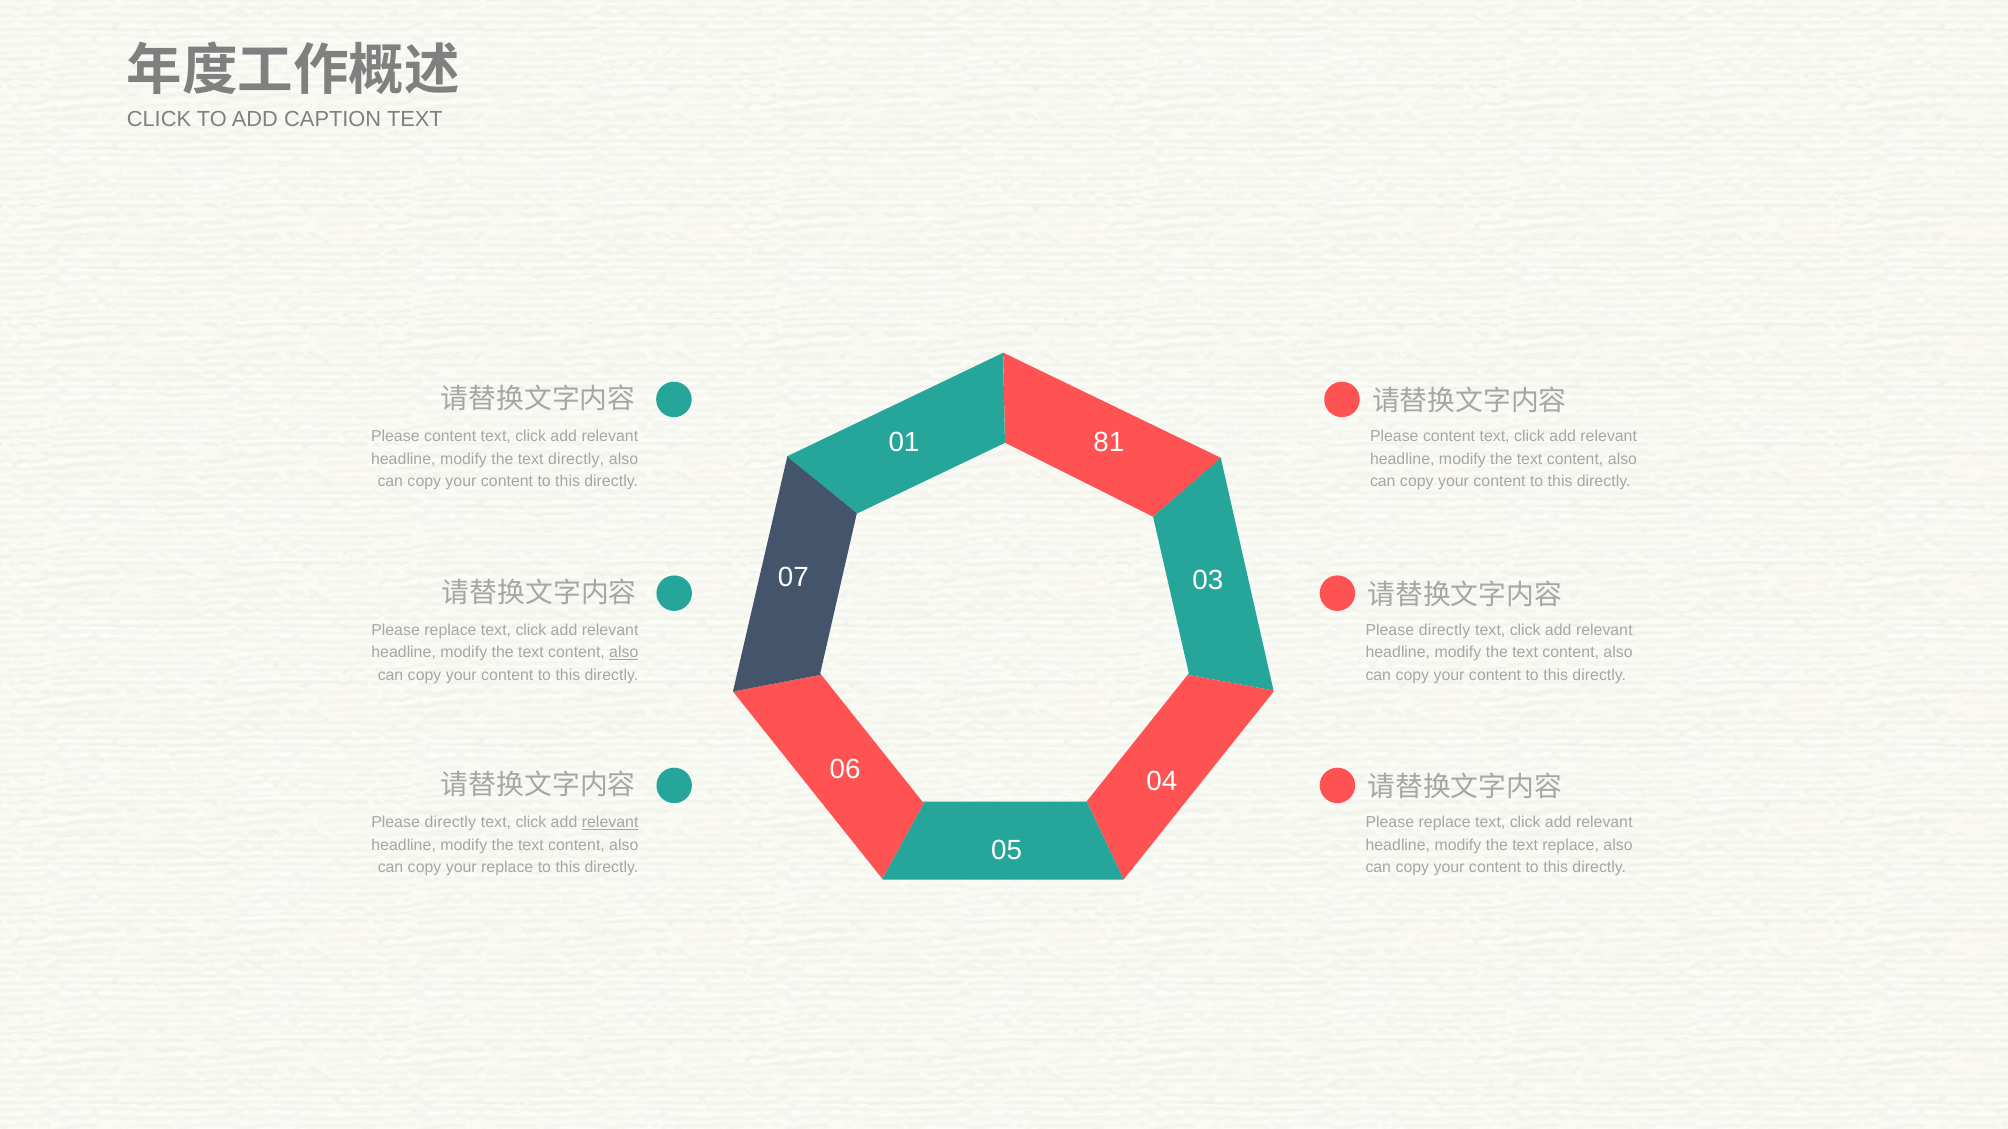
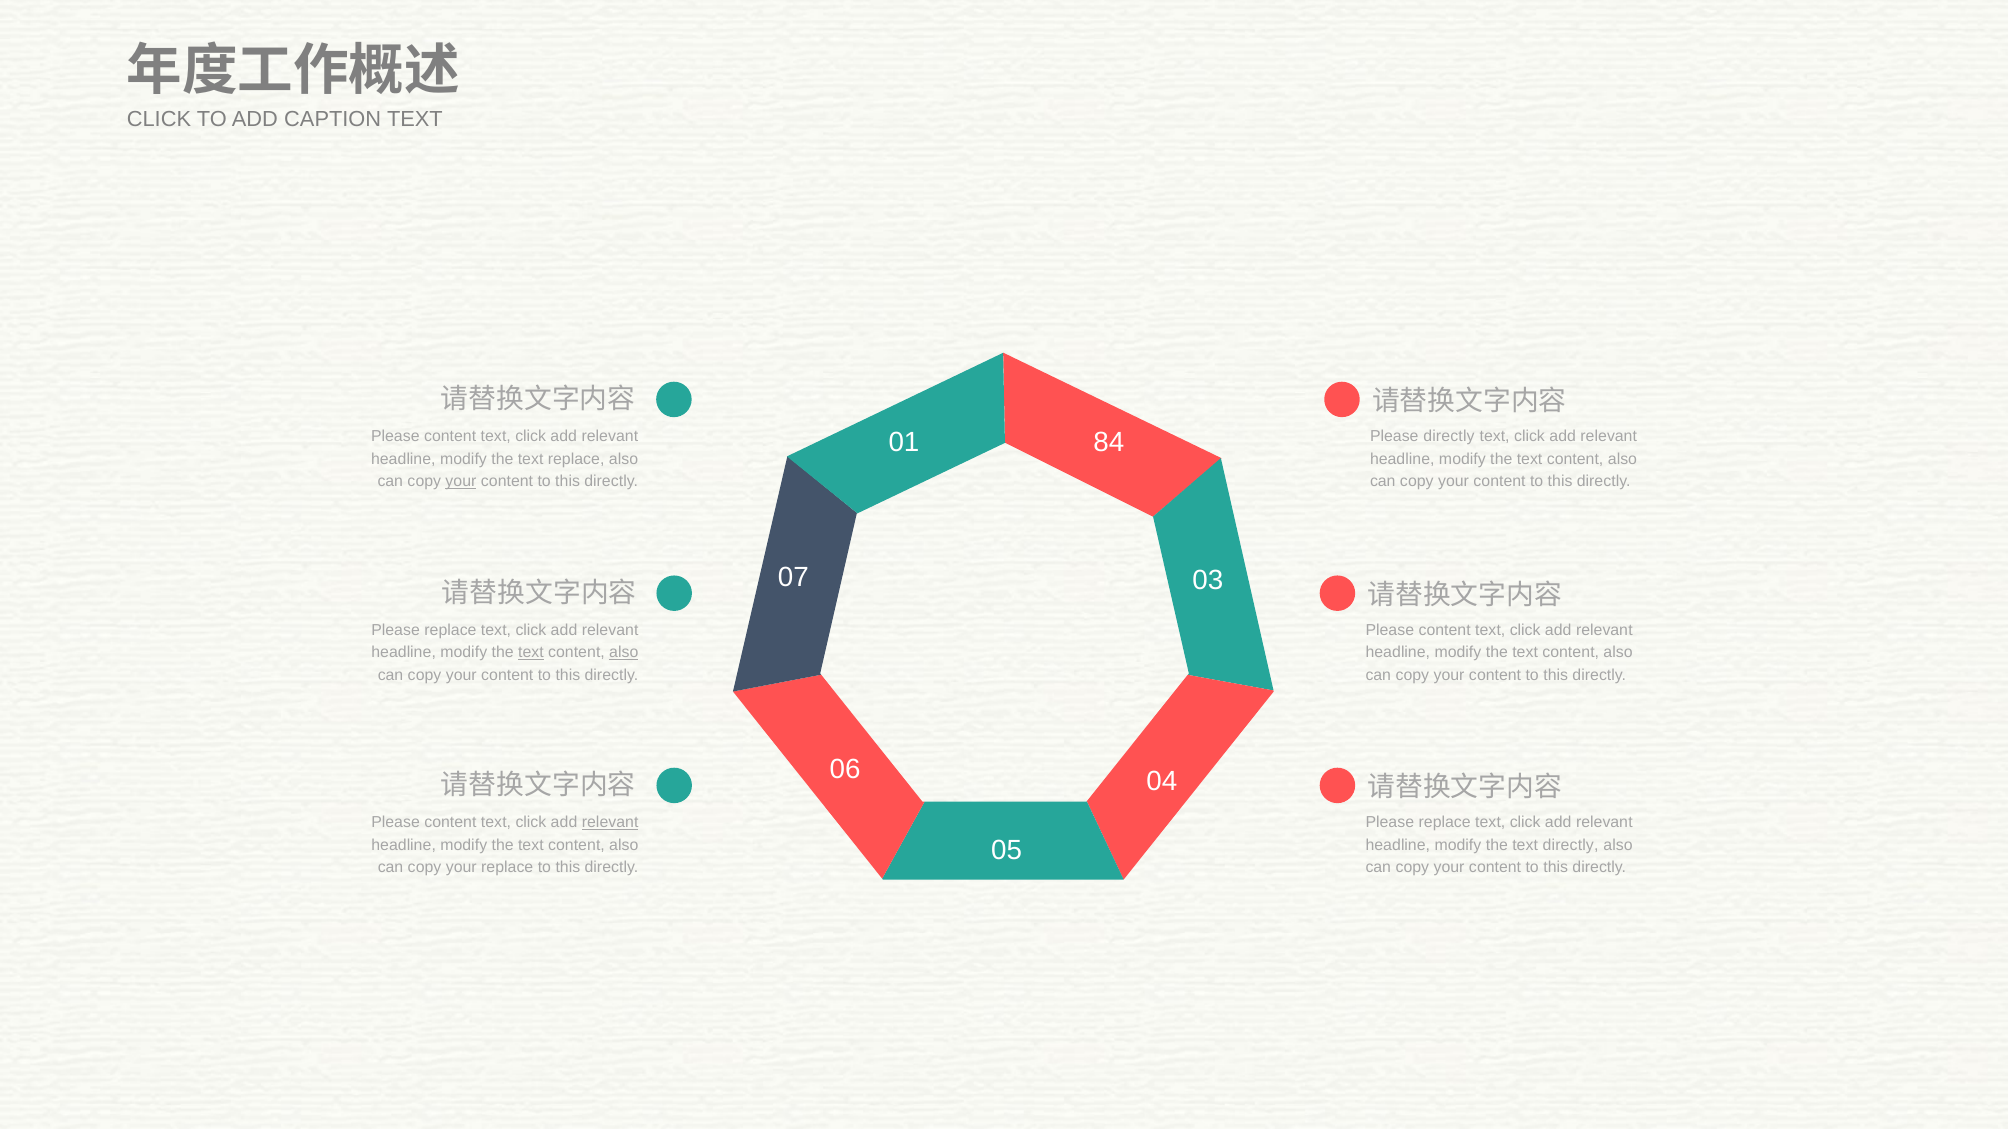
content: content -> directly (1449, 436)
81: 81 -> 84 (1109, 443)
text directly: directly -> replace (576, 459)
your underline: none -> present (461, 482)
directly: directly -> content (1445, 630)
text underline: none -> present (531, 653)
directly: directly -> content (450, 823)
text replace: replace -> directly (1571, 845)
